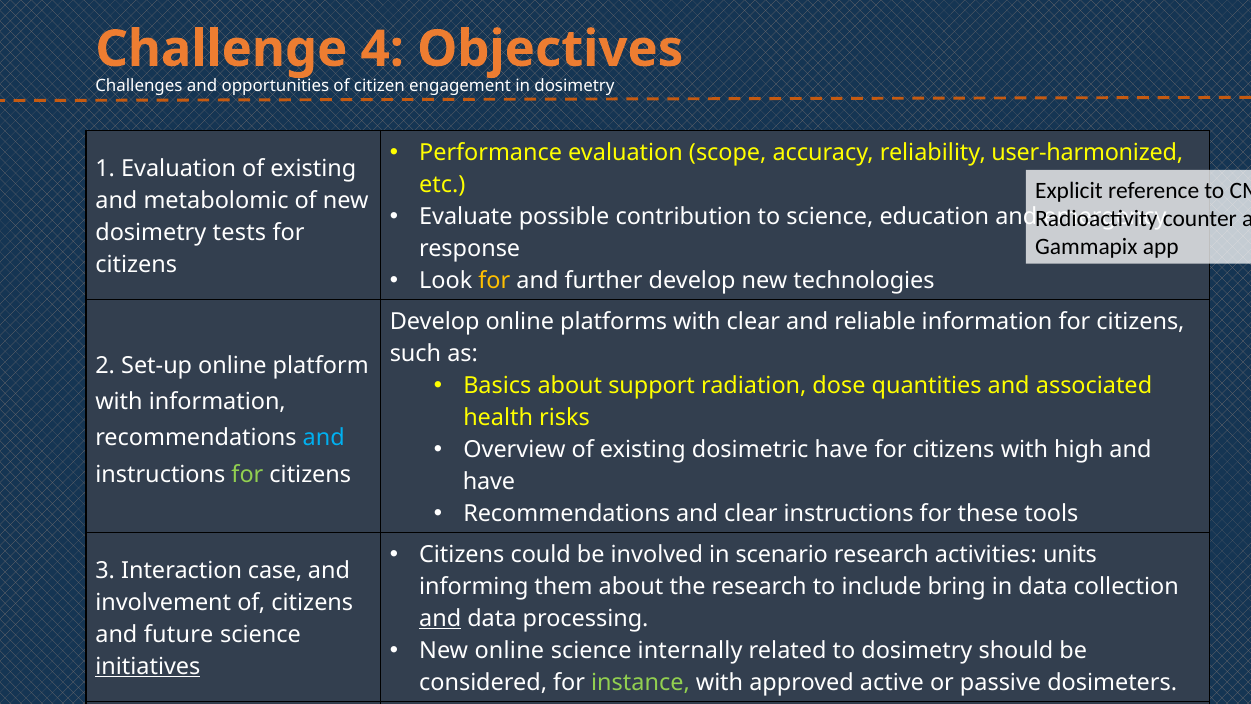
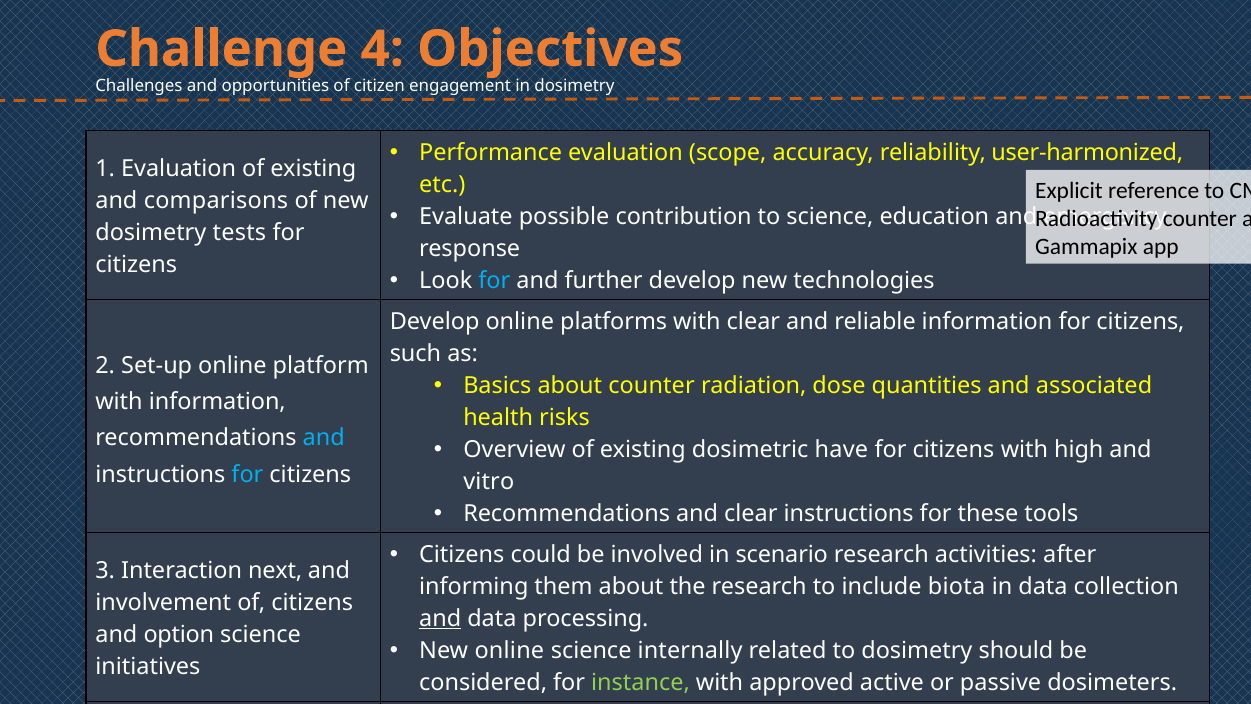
metabolomic: metabolomic -> comparisons (216, 201)
for colour: yellow -> light blue (494, 280)
about support: support -> counter (651, 386)
for colour: light green -> light blue (247, 474)
have: have -> vitro (489, 481)
units: units -> after (1070, 555)
case: case -> next (275, 570)
bring: bring -> biota (957, 586)
future: future -> option (179, 634)
initiatives underline: present -> none (148, 666)
